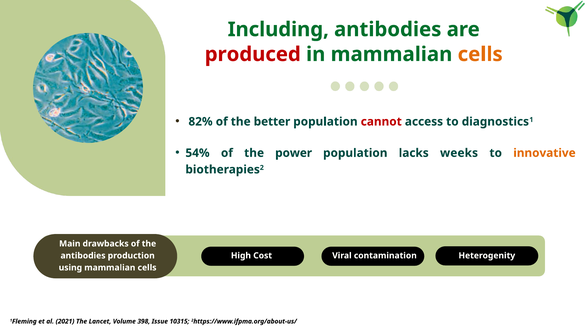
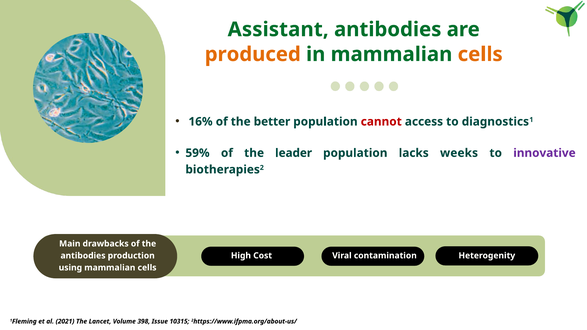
Including: Including -> Assistant (278, 29)
produced colour: red -> orange (253, 54)
82%: 82% -> 16% (201, 122)
54%: 54% -> 59% (198, 153)
power: power -> leader (294, 153)
innovative colour: orange -> purple (544, 153)
